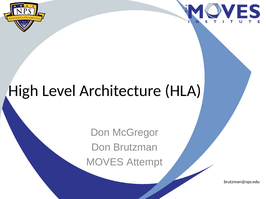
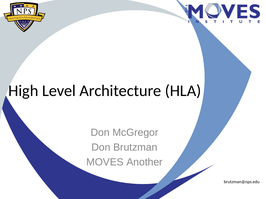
Attempt: Attempt -> Another (145, 162)
